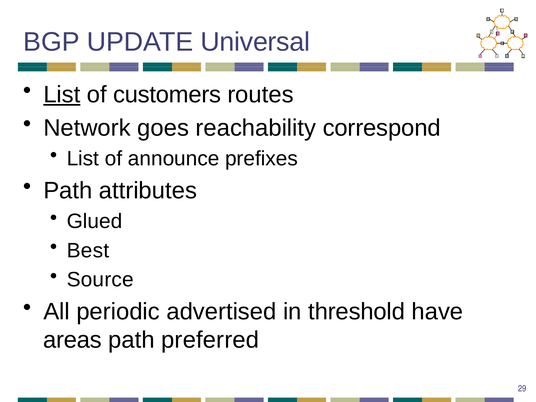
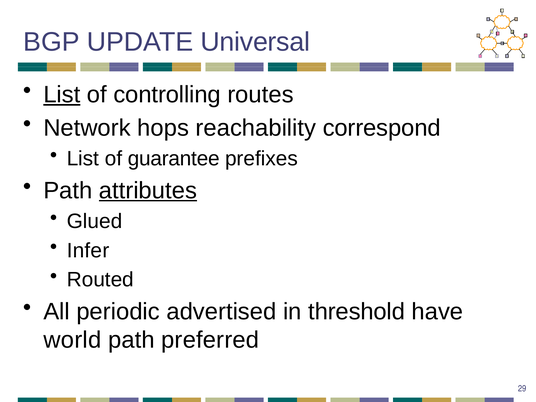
customers: customers -> controlling (167, 95)
goes: goes -> hops (163, 128)
announce: announce -> guarantee (174, 159)
attributes underline: none -> present (148, 191)
Best: Best -> Infer (88, 250)
Source: Source -> Routed (100, 280)
areas: areas -> world (72, 340)
